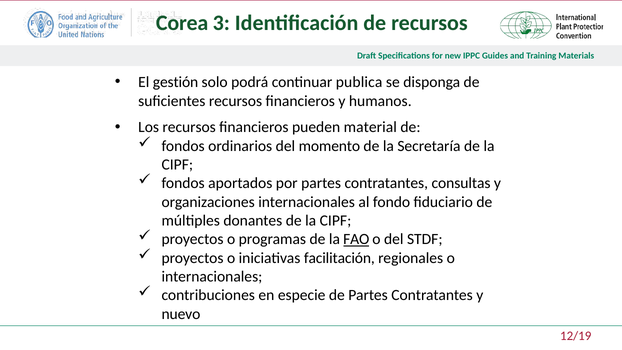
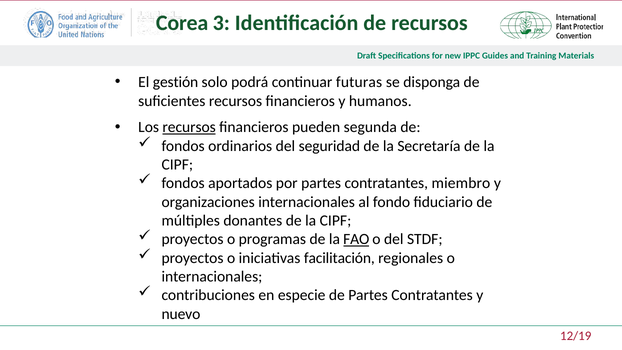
publica: publica -> futuras (359, 82)
recursos underline: none -> present (189, 127)
material: material -> segunda (370, 127)
momento: momento -> seguridad (329, 146)
consultas: consultas -> miembro (461, 183)
